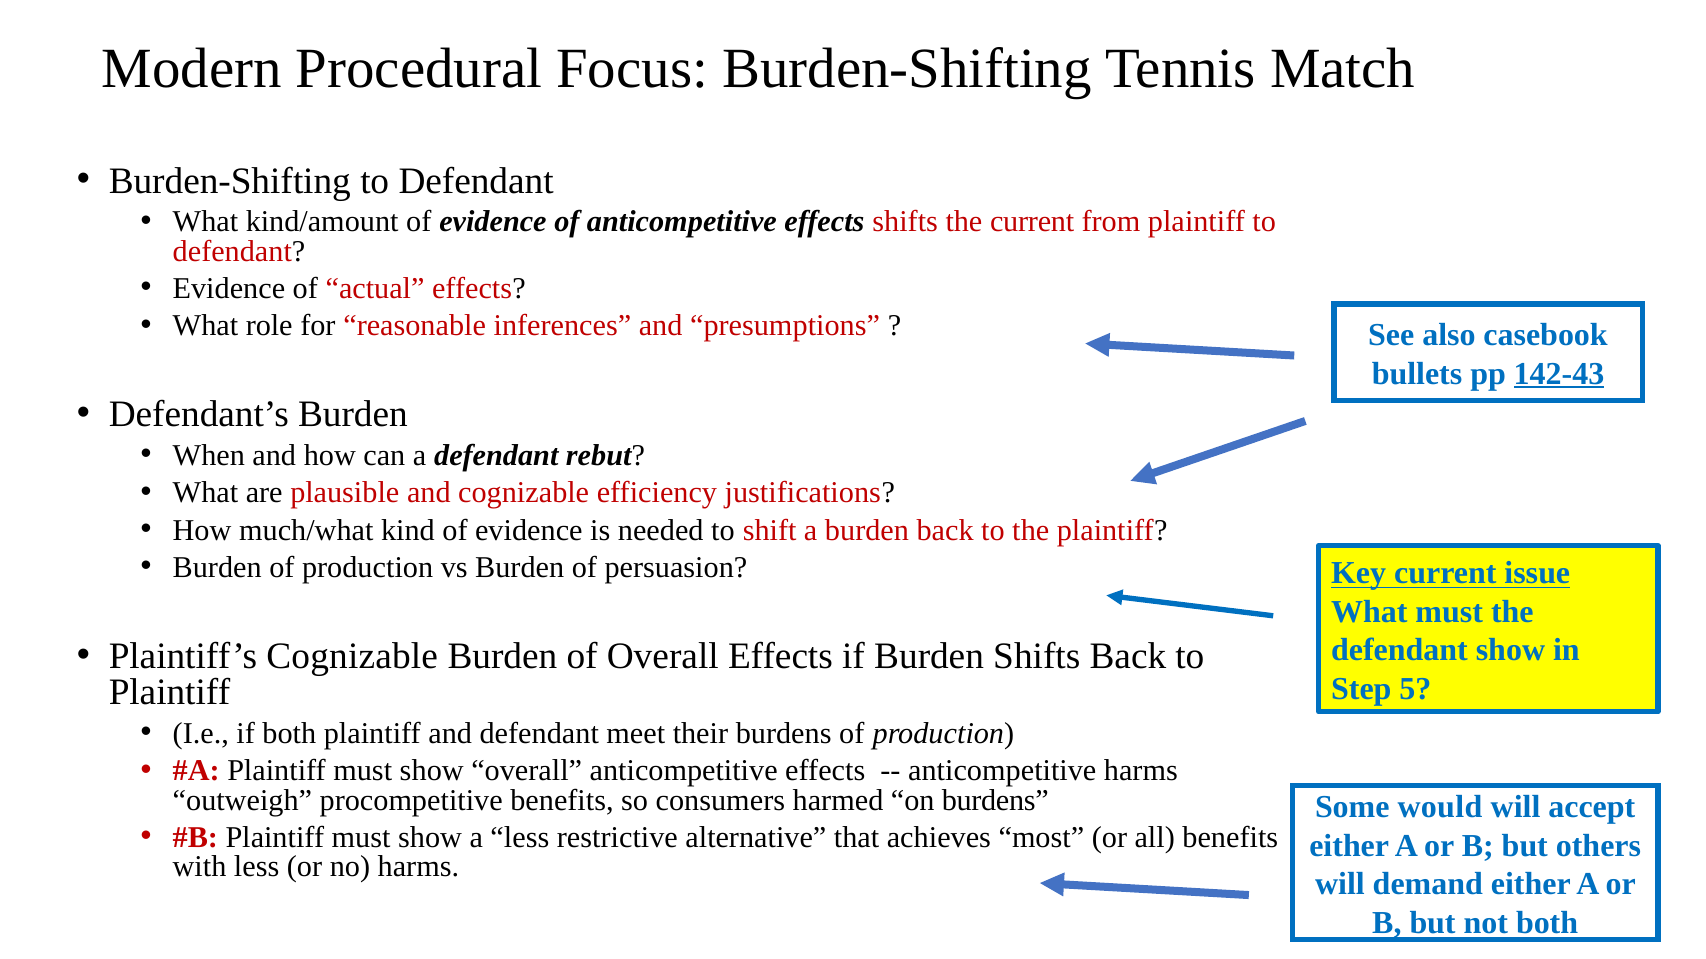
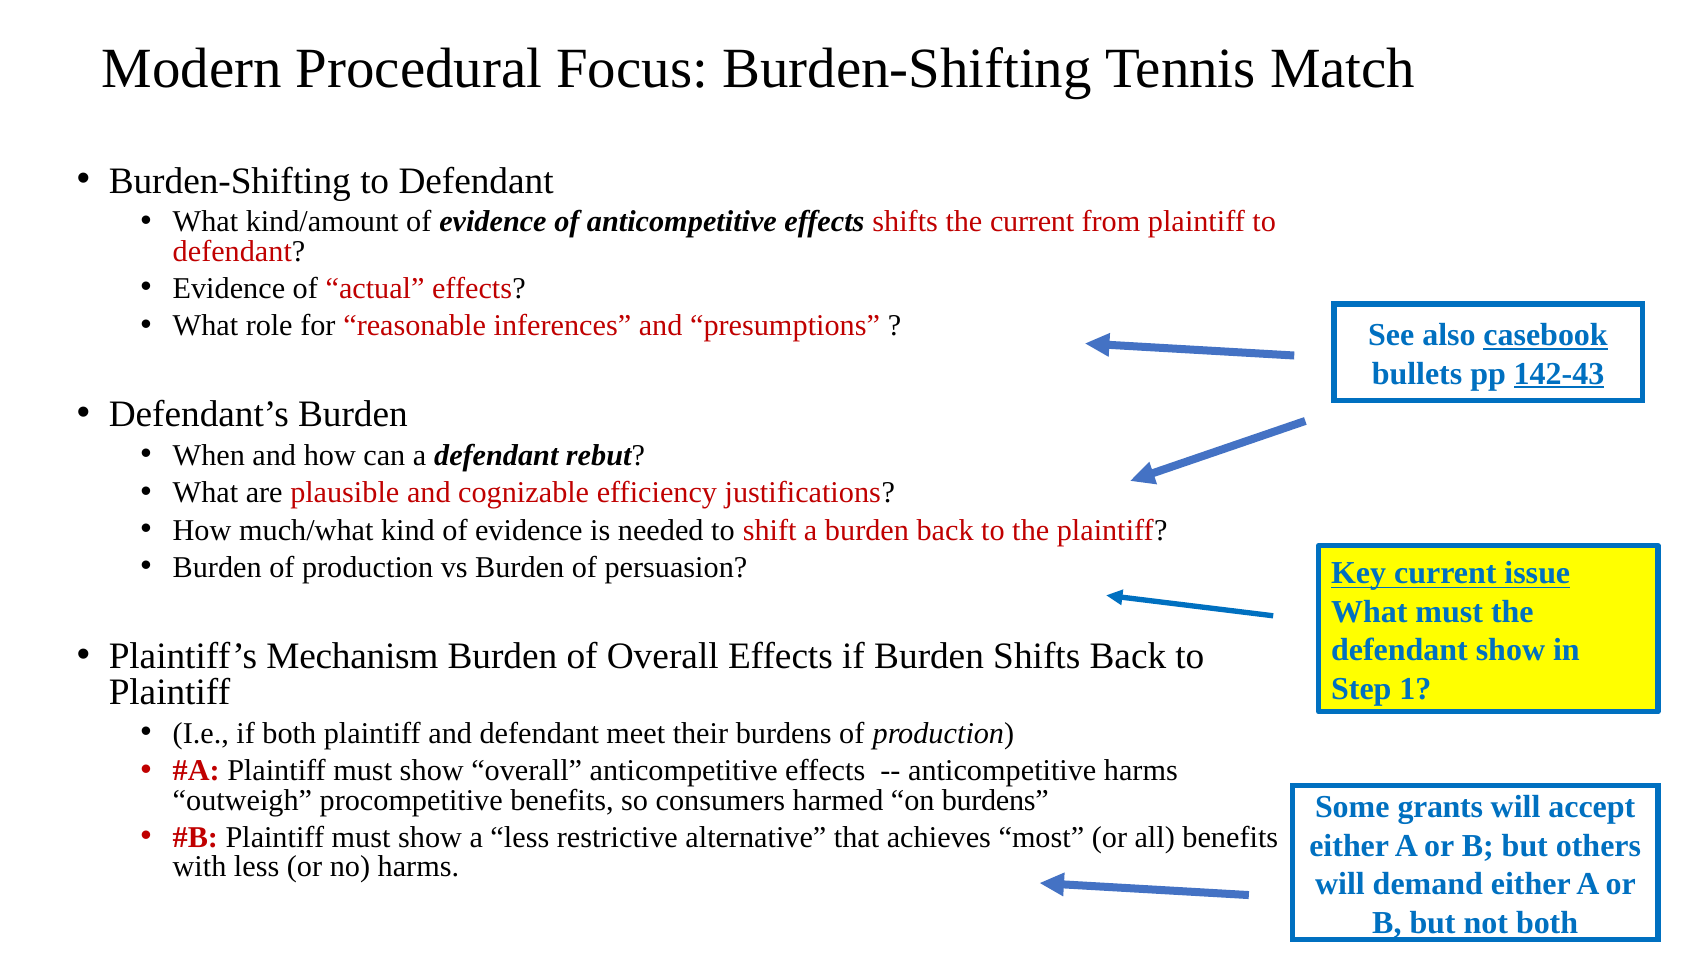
casebook underline: none -> present (1546, 336)
Plaintiff’s Cognizable: Cognizable -> Mechanism (352, 657)
5: 5 -> 1 (1415, 689)
would: would -> grants (1440, 808)
